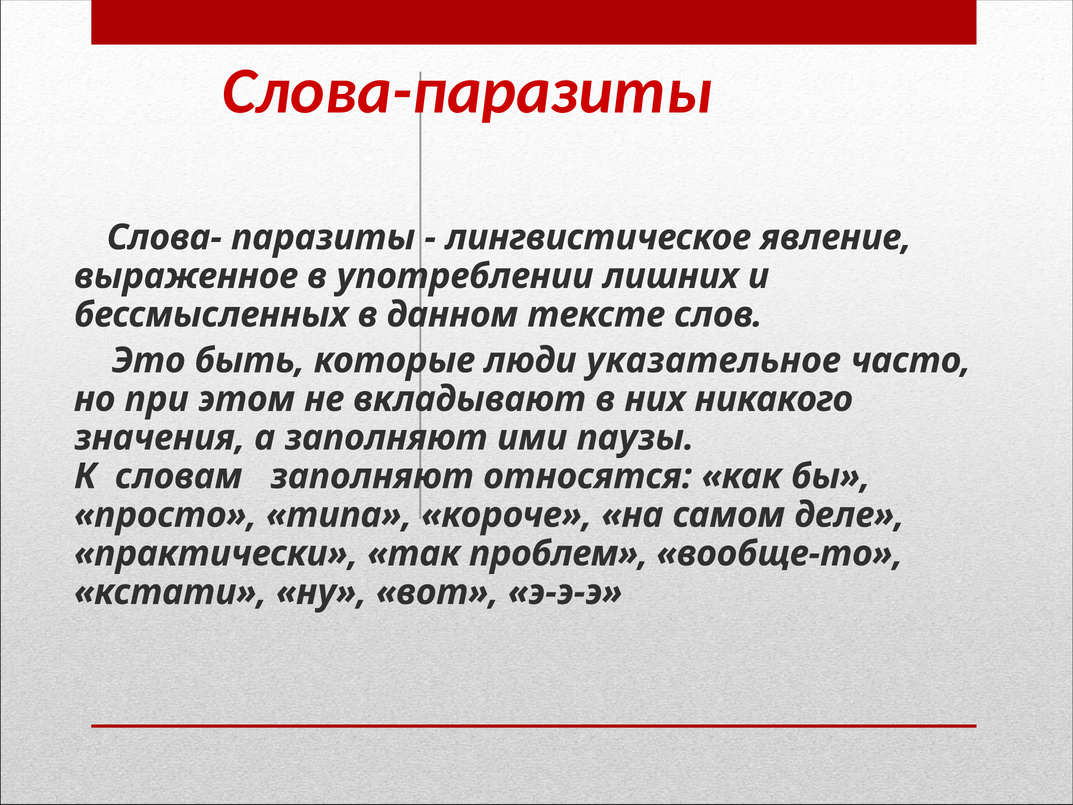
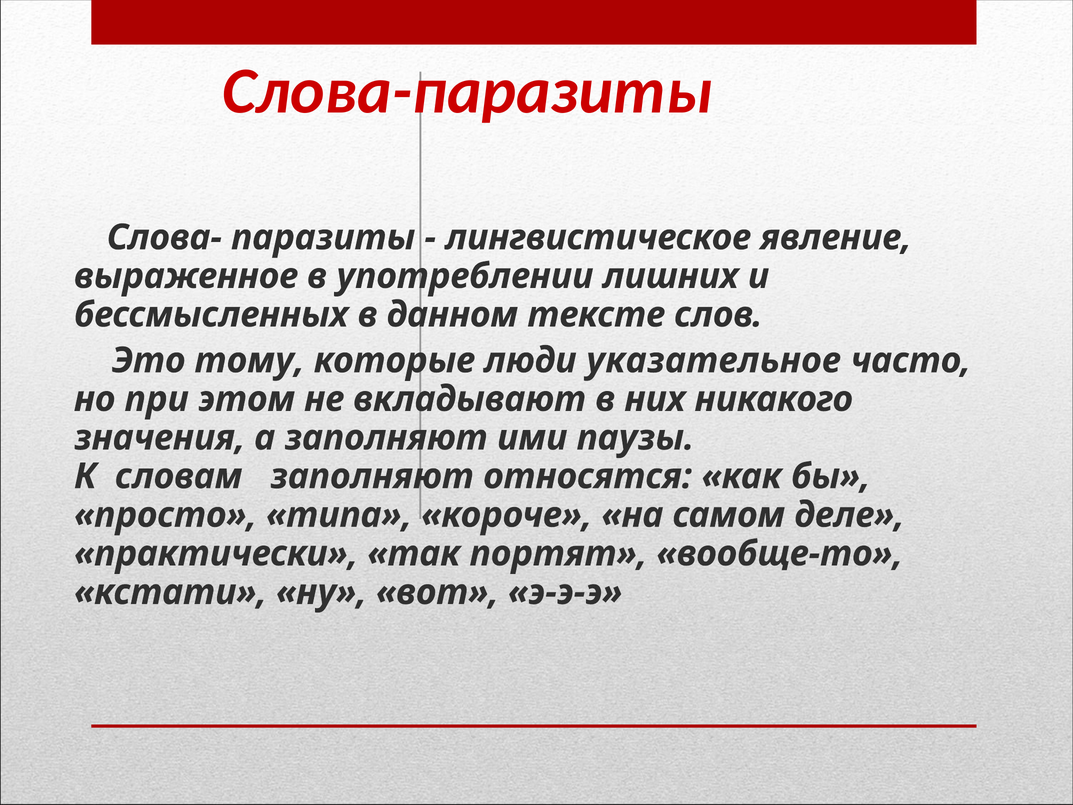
быть: быть -> тому (250, 360)
проблем: проблем -> портят (558, 553)
